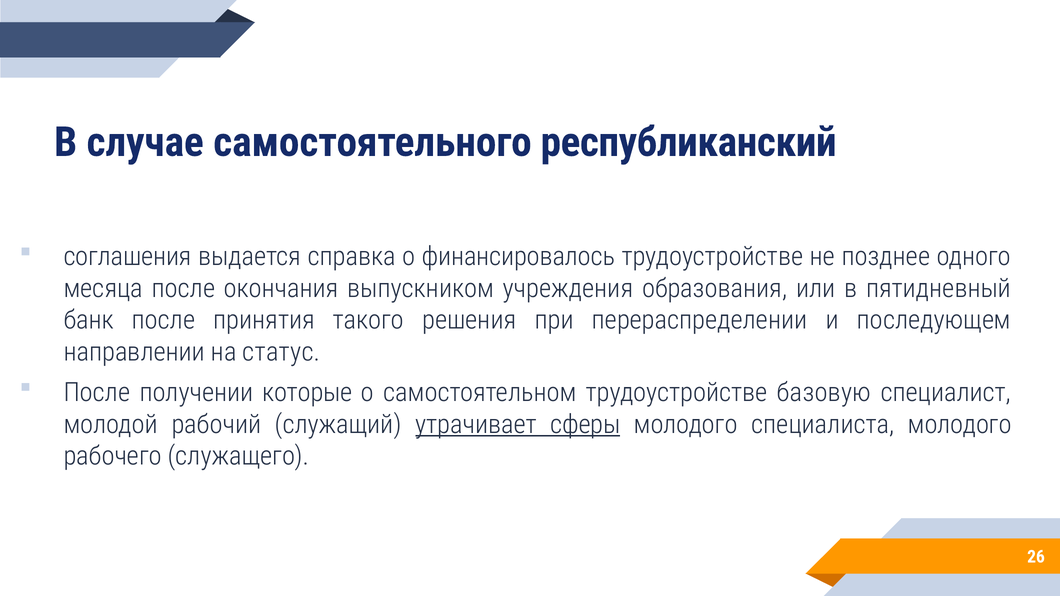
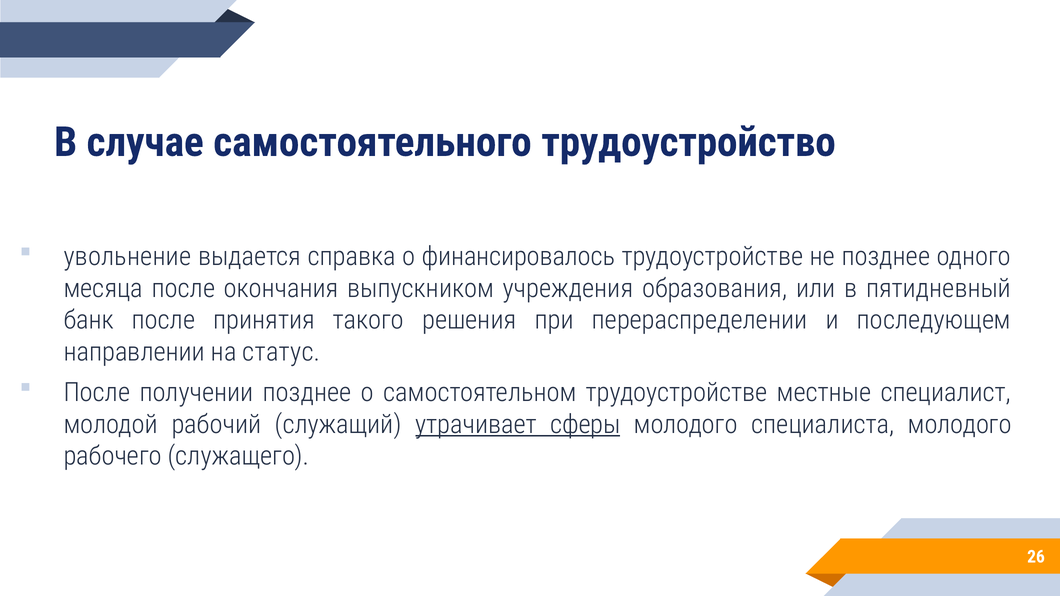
республиканский: республиканский -> трудоустройство (688, 142)
соглашения: соглашения -> увольнение (127, 257)
получении которые: которые -> позднее (307, 393)
базовую: базовую -> местные (824, 393)
